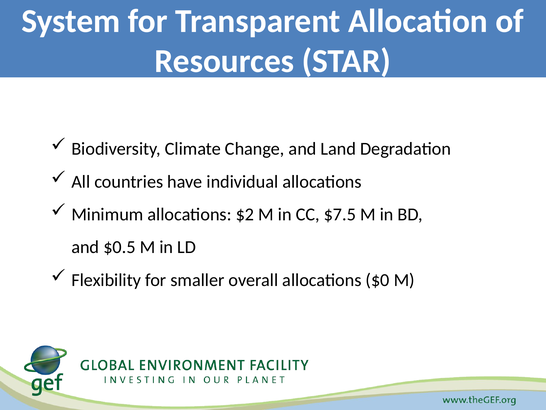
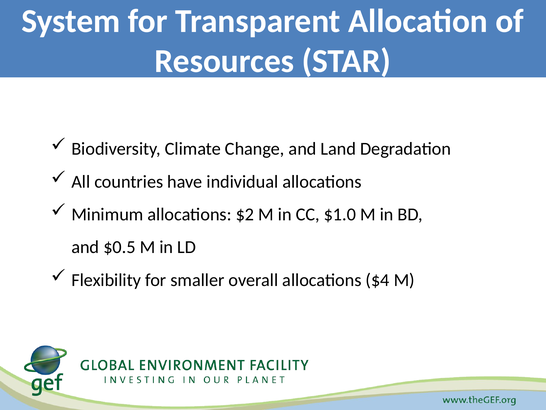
$7.5: $7.5 -> $1.0 (340, 214)
$0: $0 -> $4 (378, 280)
